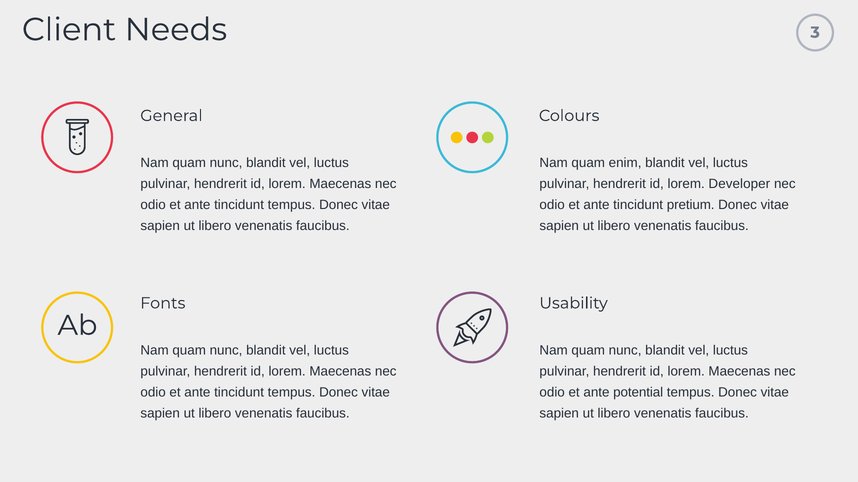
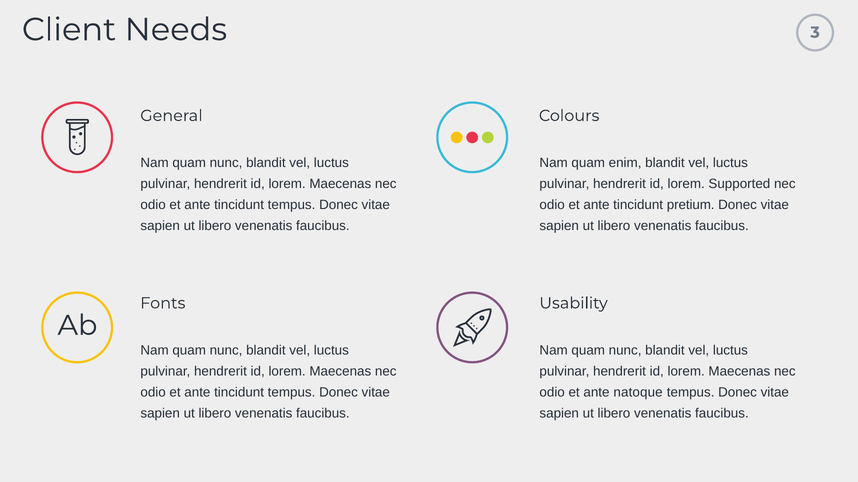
Developer: Developer -> Supported (739, 184)
potential: potential -> natoque (638, 393)
